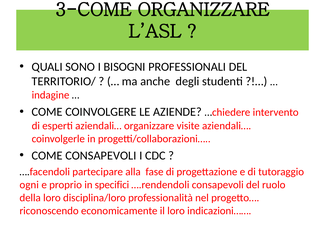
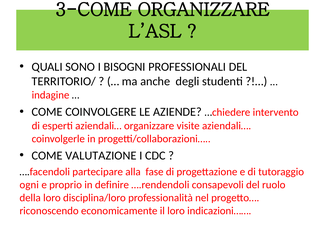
COME CONSAPEVOLI: CONSAPEVOLI -> VALUTAZIONE (101, 155)
specifici: specifici -> definire (112, 185)
